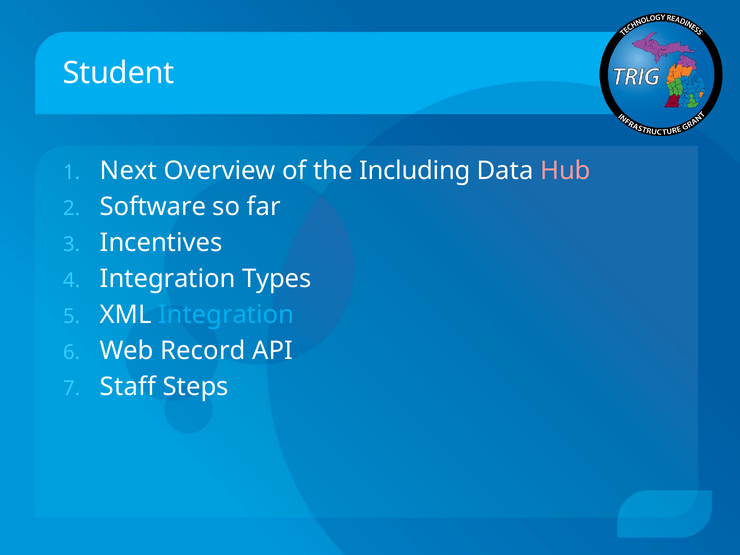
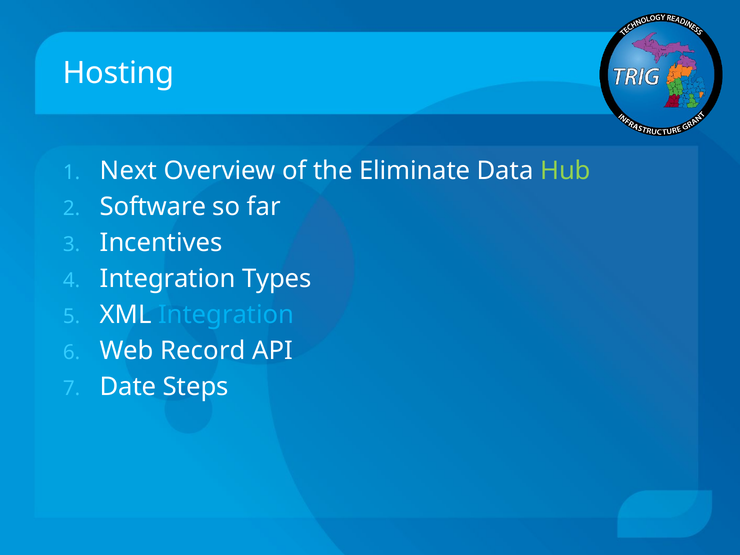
Student: Student -> Hosting (119, 73)
Including: Including -> Eliminate (415, 171)
Hub colour: pink -> light green (565, 171)
Staff: Staff -> Date (128, 387)
